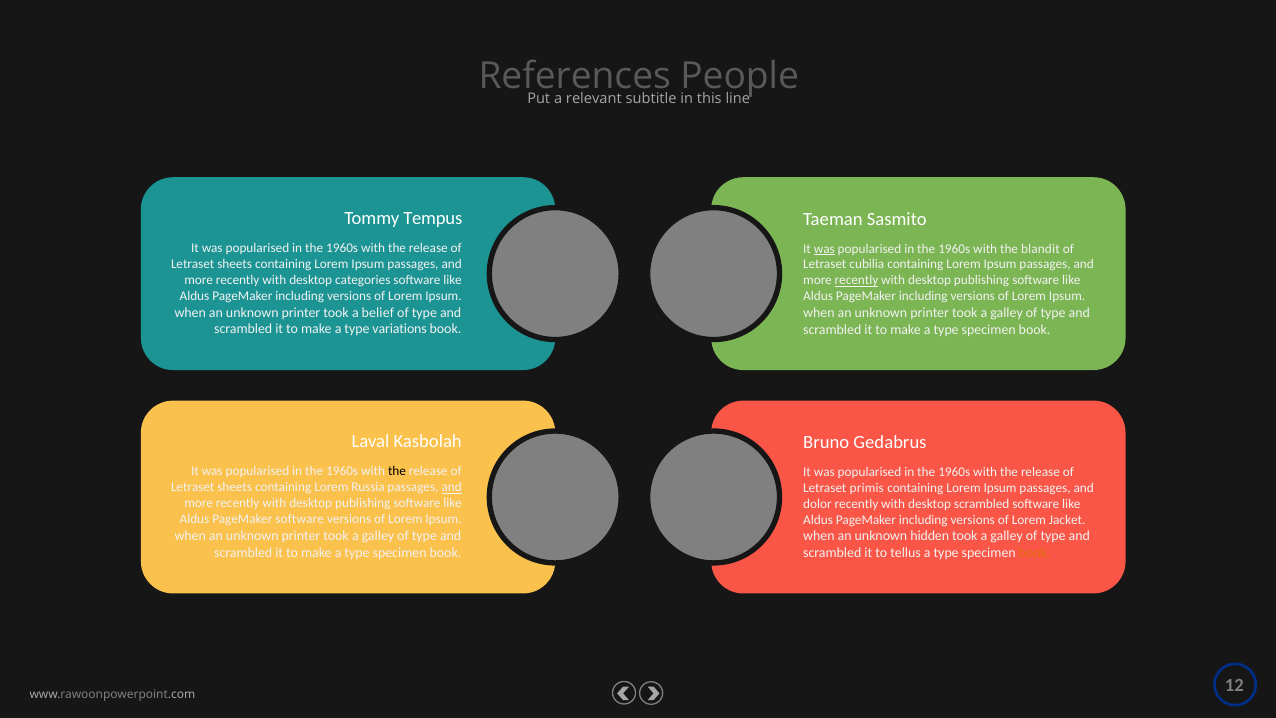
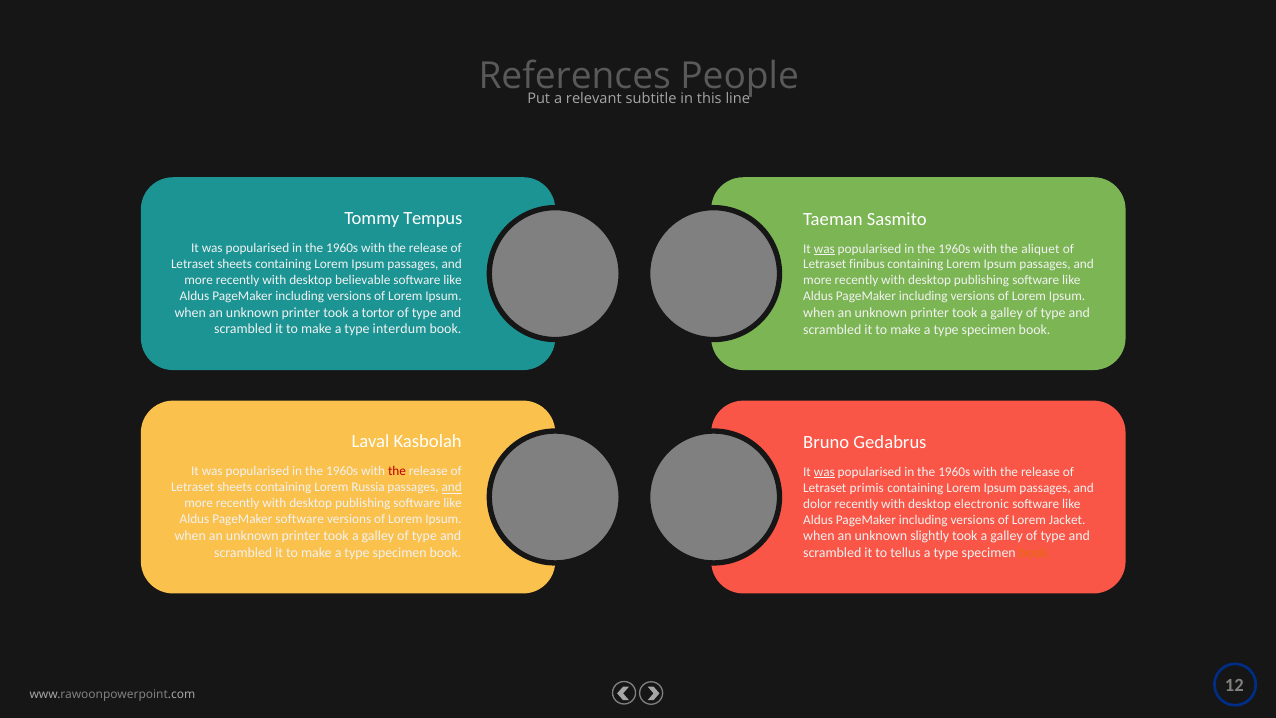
blandit: blandit -> aliquet (1040, 249)
cubilia: cubilia -> finibus (867, 265)
categories: categories -> believable (363, 280)
recently underline: present -> none (856, 280)
belief: belief -> tortor (378, 313)
variations: variations -> interdum (400, 329)
the colour: black -> red (397, 471)
was underline: none -> present (824, 472)
desktop scrambled: scrambled -> electronic (982, 504)
hidden: hidden -> slightly (930, 536)
